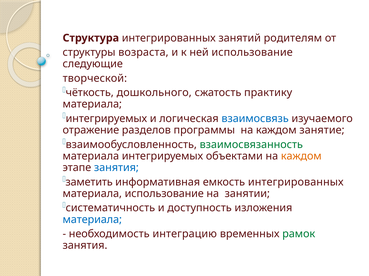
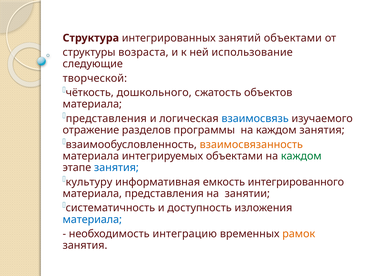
занятий родителям: родителям -> объектами (293, 38)
практику: практику -> объектов (268, 93)
интегрируемых: интегрируемых -> представления (106, 119)
каждом занятие: занятие -> занятия (322, 130)
взаимосвязанность colour: green -> orange (251, 145)
каждом colour: orange -> green (301, 156)
заметить: заметить -> культуру (89, 182)
емкость интегрированных: интегрированных -> интегрированного (296, 182)
материала использование: использование -> представления (164, 194)
рамок colour: green -> orange (299, 234)
